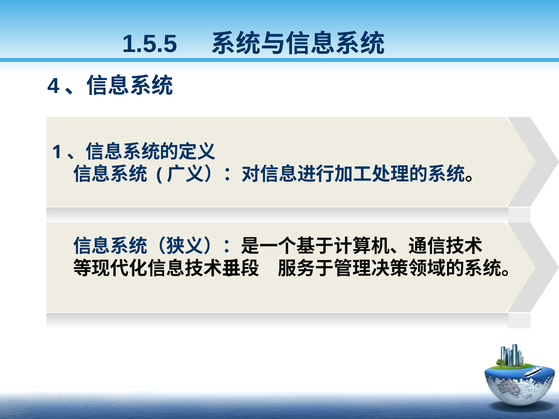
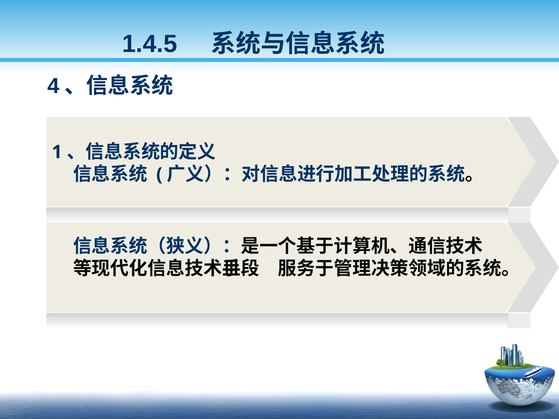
1.5.5: 1.5.5 -> 1.4.5 (150, 44)
